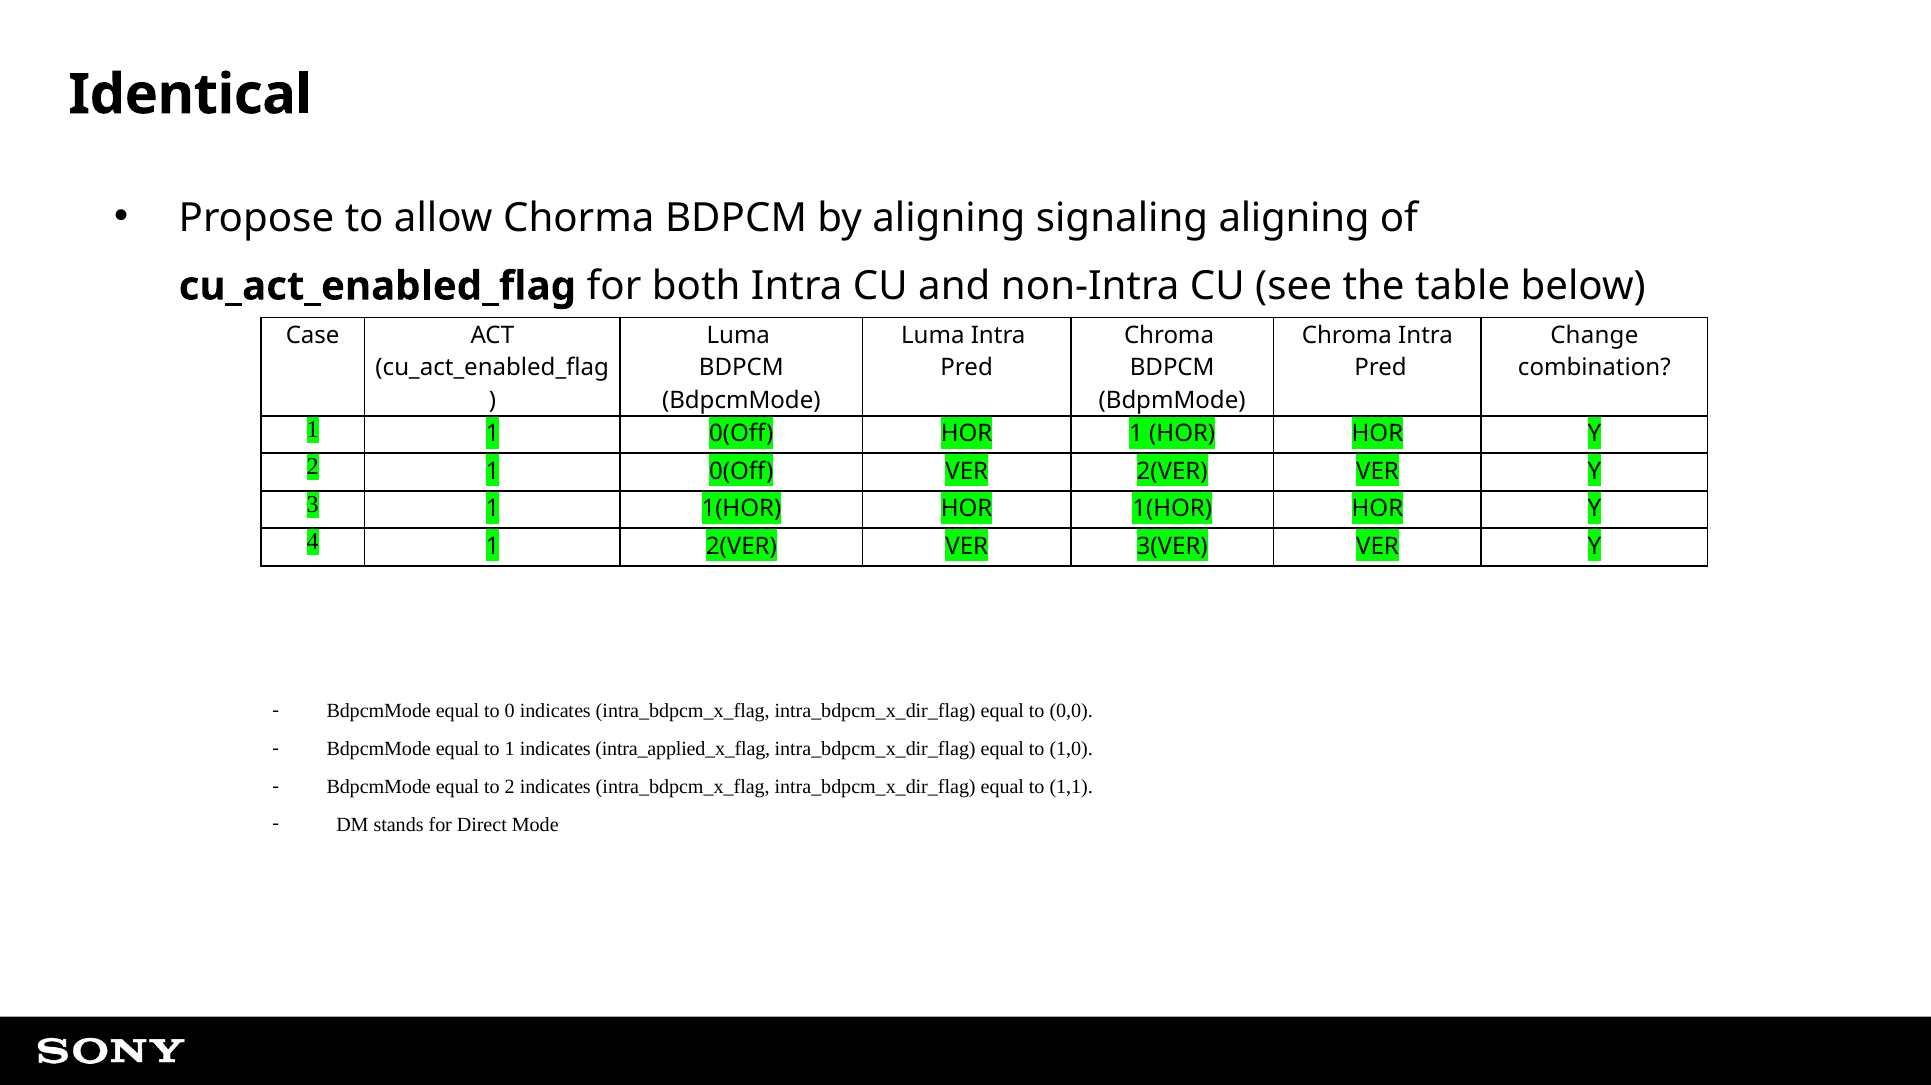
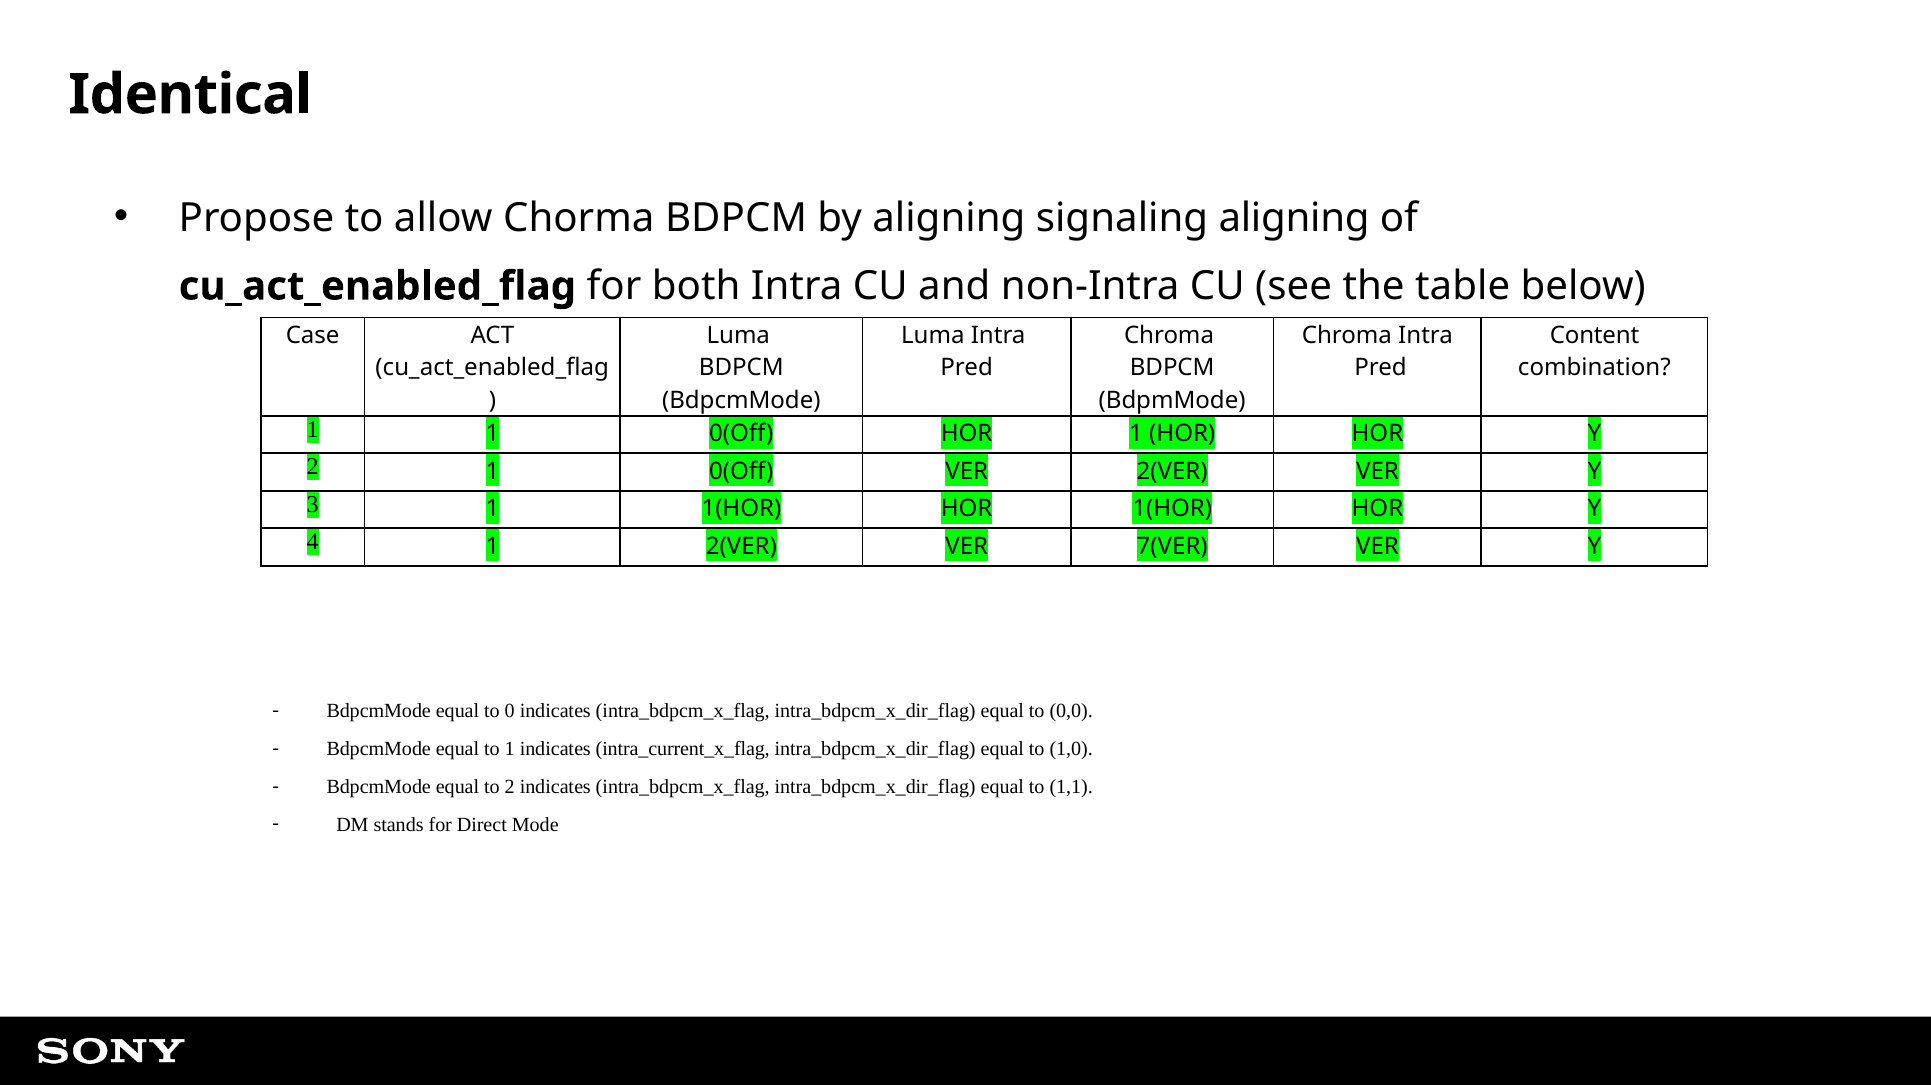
Change: Change -> Content (1595, 335)
3(VER: 3(VER -> 7(VER (1172, 546)
intra_applied_x_flag: intra_applied_x_flag -> intra_current_x_flag (683, 749)
